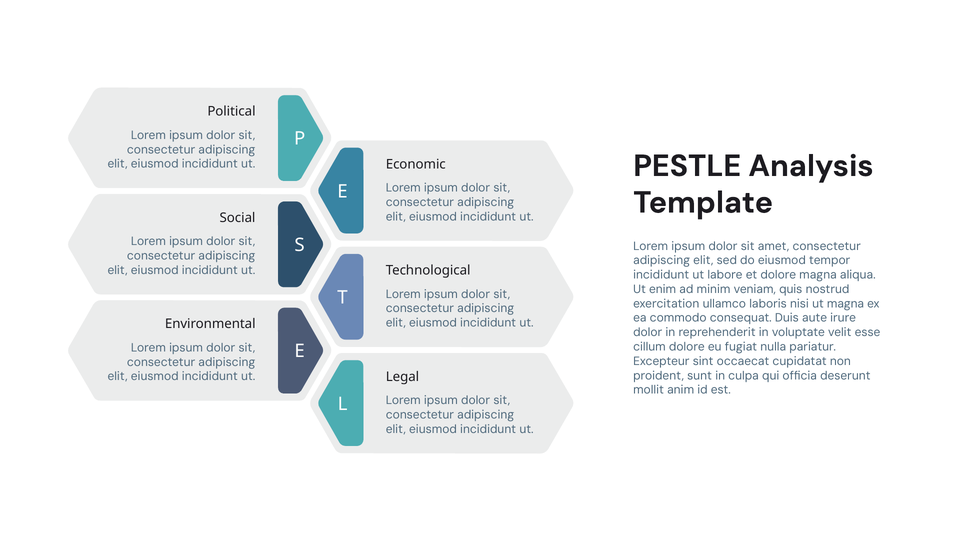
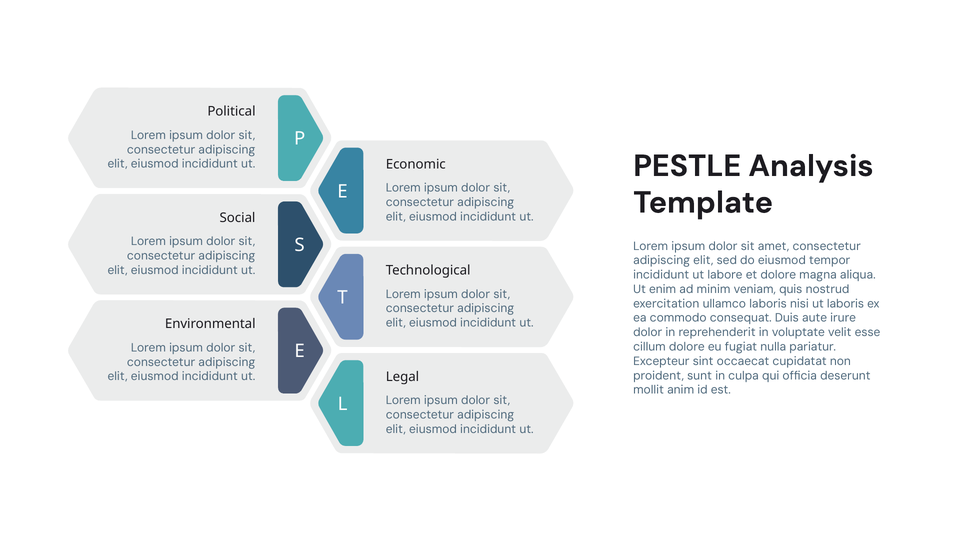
ut magna: magna -> laboris (845, 304)
